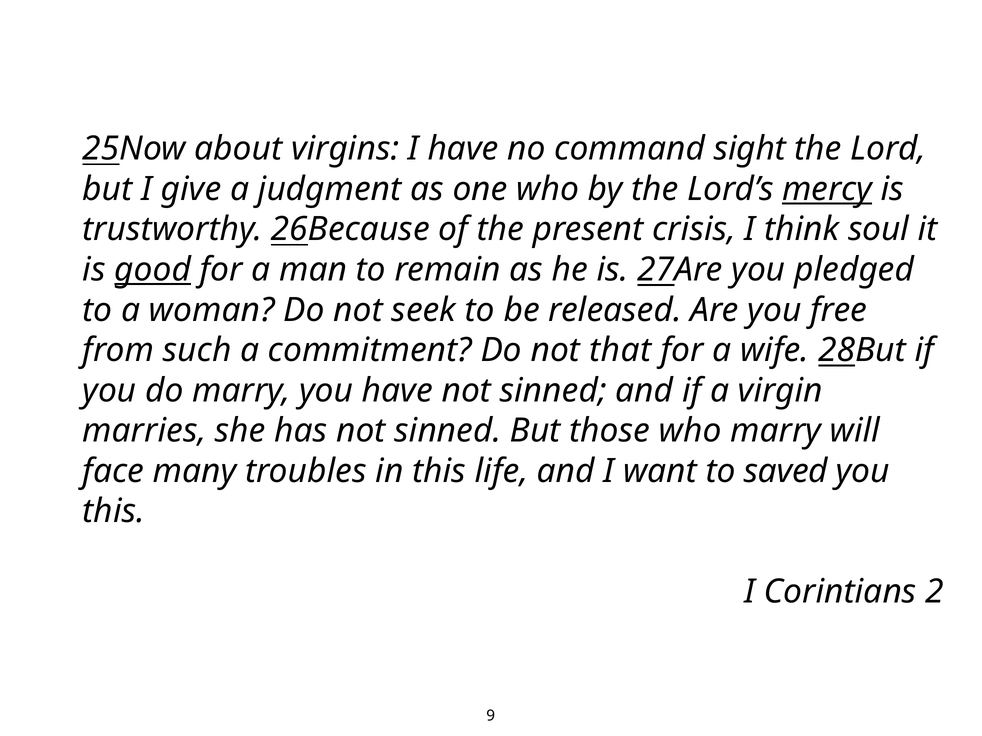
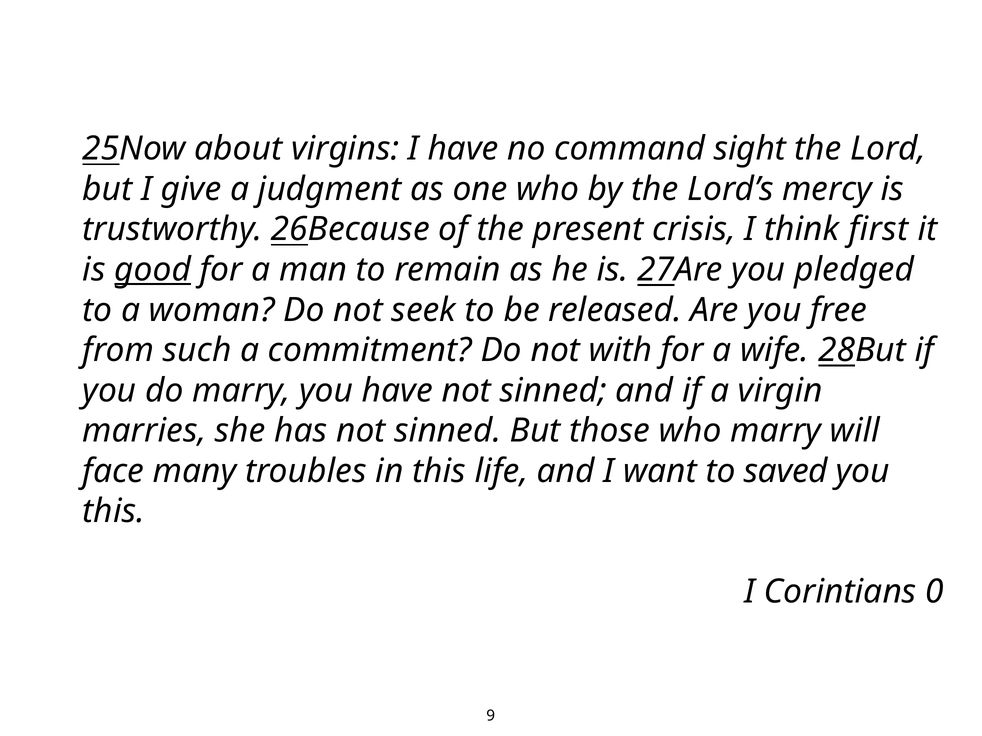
mercy underline: present -> none (827, 189)
soul: soul -> first (878, 230)
that: that -> with (620, 350)
2: 2 -> 0 (934, 592)
